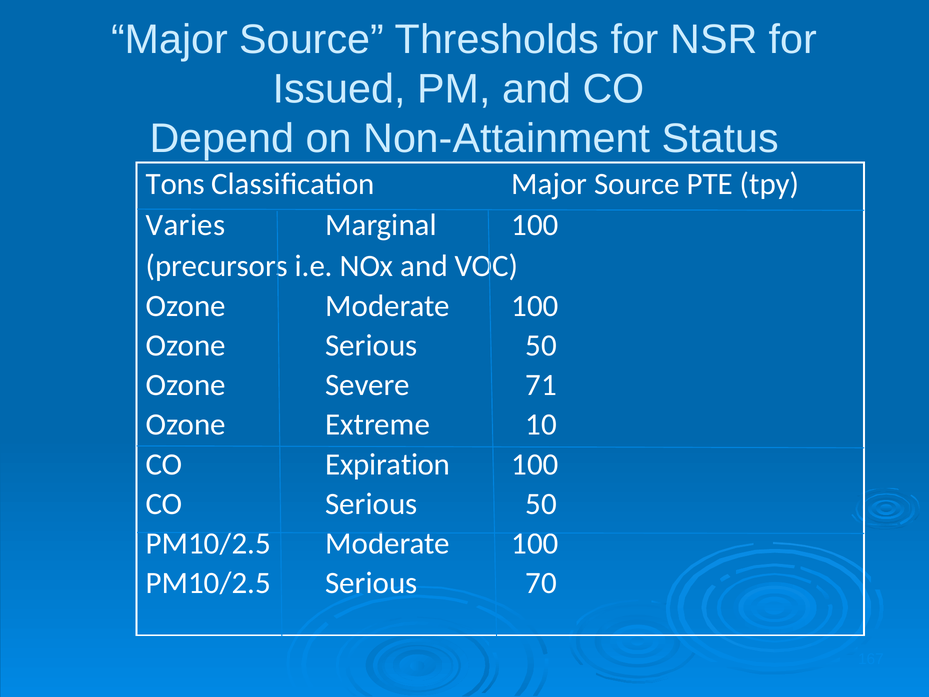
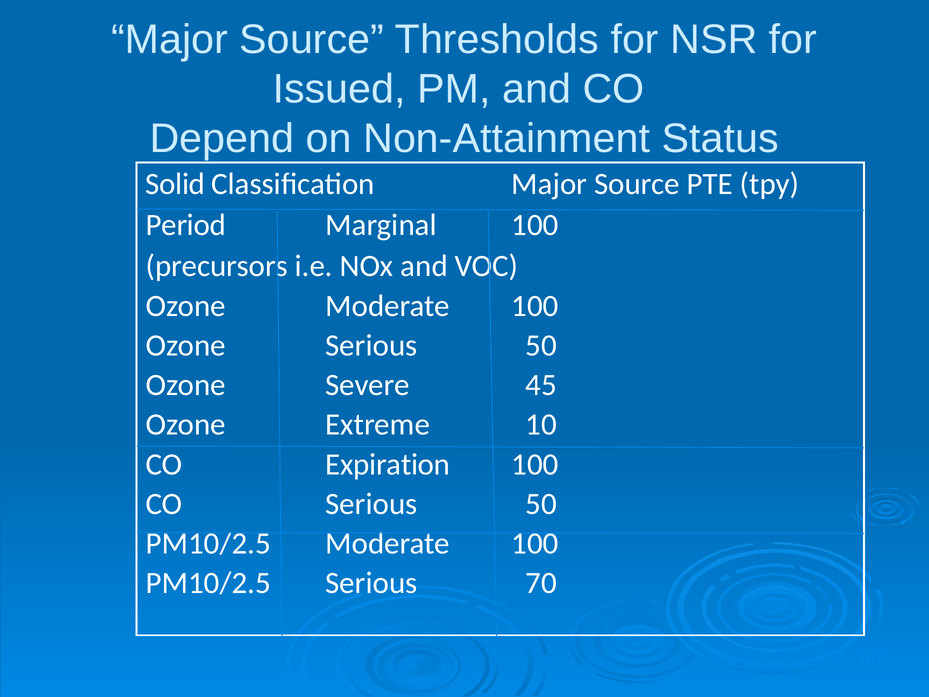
Tons: Tons -> Solid (175, 184)
Varies: Varies -> Period (186, 225)
71: 71 -> 45 (541, 385)
